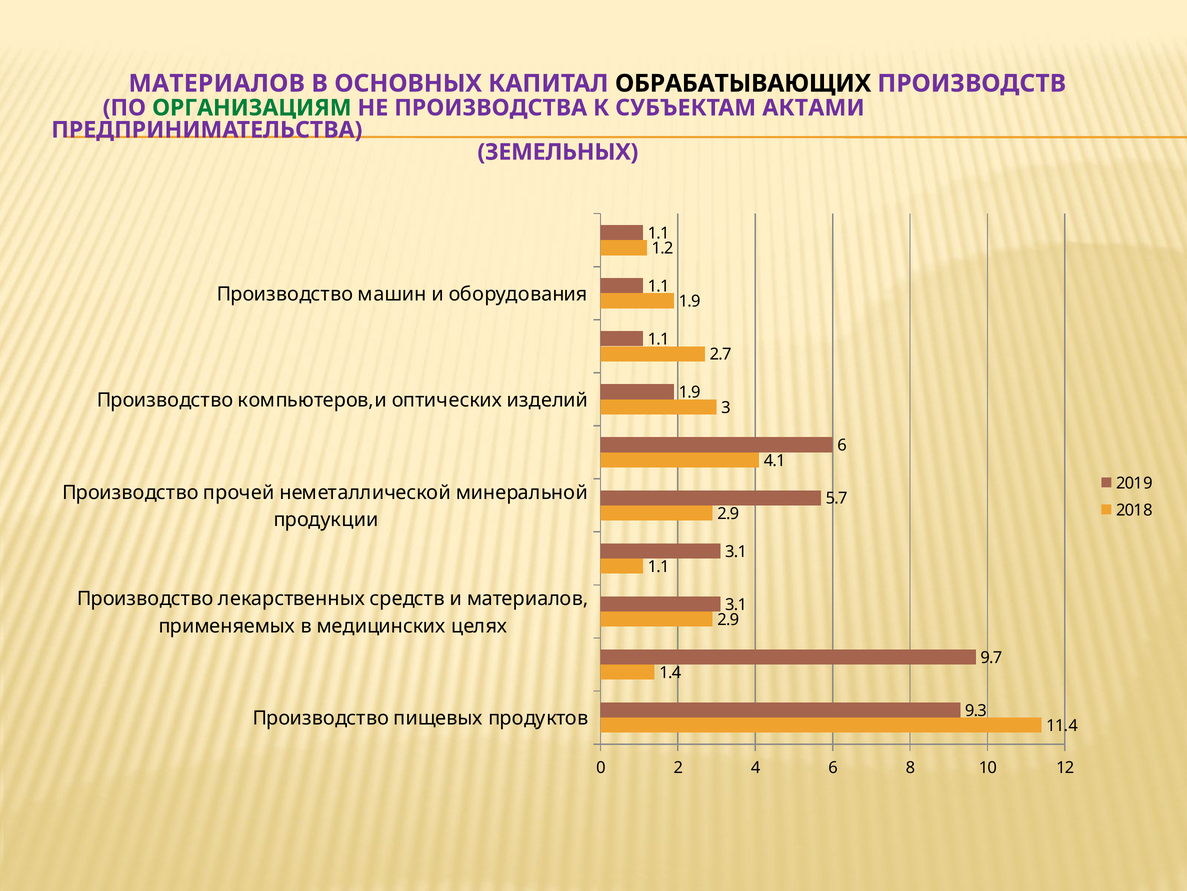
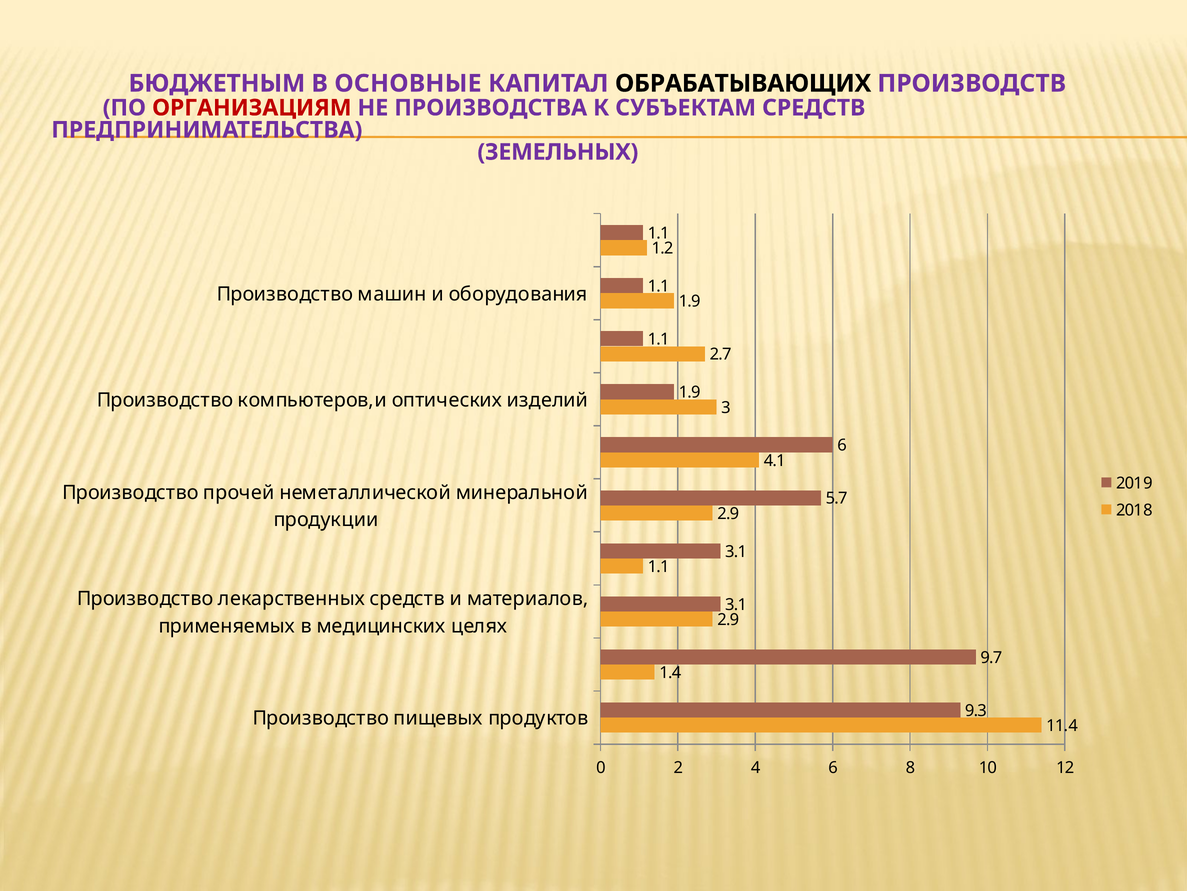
МАТЕРИАЛОВ: МАТЕРИАЛОВ -> БЮДЖЕТНЫМ (217, 83)
ОСНОВНЫХ: ОСНОВНЫХ -> ОСНОВНЫЕ (408, 83)
ОРГАНИЗАЦИЯМ colour: green -> red (252, 108)
СУБЪЕКТАМ АКТАМИ: АКТАМИ -> СРЕДСТВ (814, 108)
